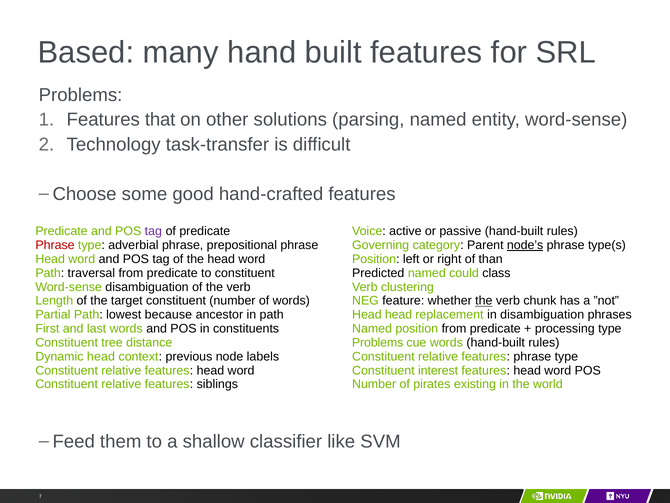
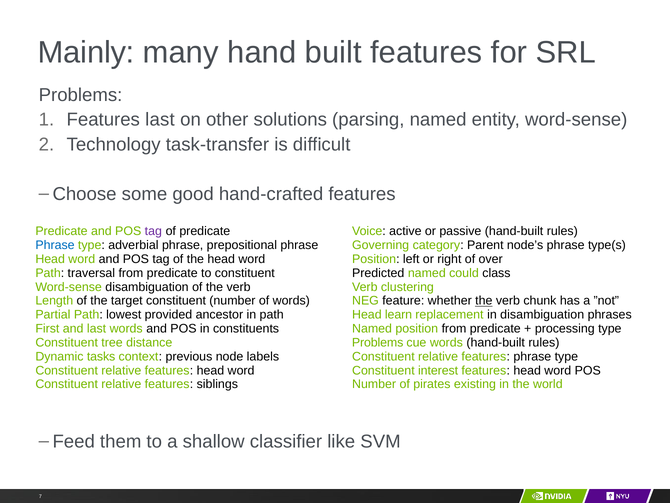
Based: Based -> Mainly (86, 52)
Features that: that -> last (160, 120)
Phrase colour: red -> blue (55, 245)
node’s underline: present -> none (525, 245)
than: than -> over (491, 259)
because: because -> provided (168, 314)
Head head: head -> learn (399, 314)
Dynamic head: head -> tasks (101, 356)
